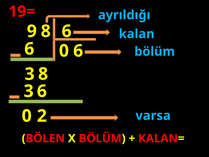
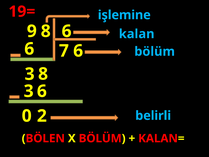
ayrıldığı: ayrıldığı -> işlemine (124, 15)
0: 0 -> 7 (64, 51)
varsa: varsa -> belirli (153, 115)
